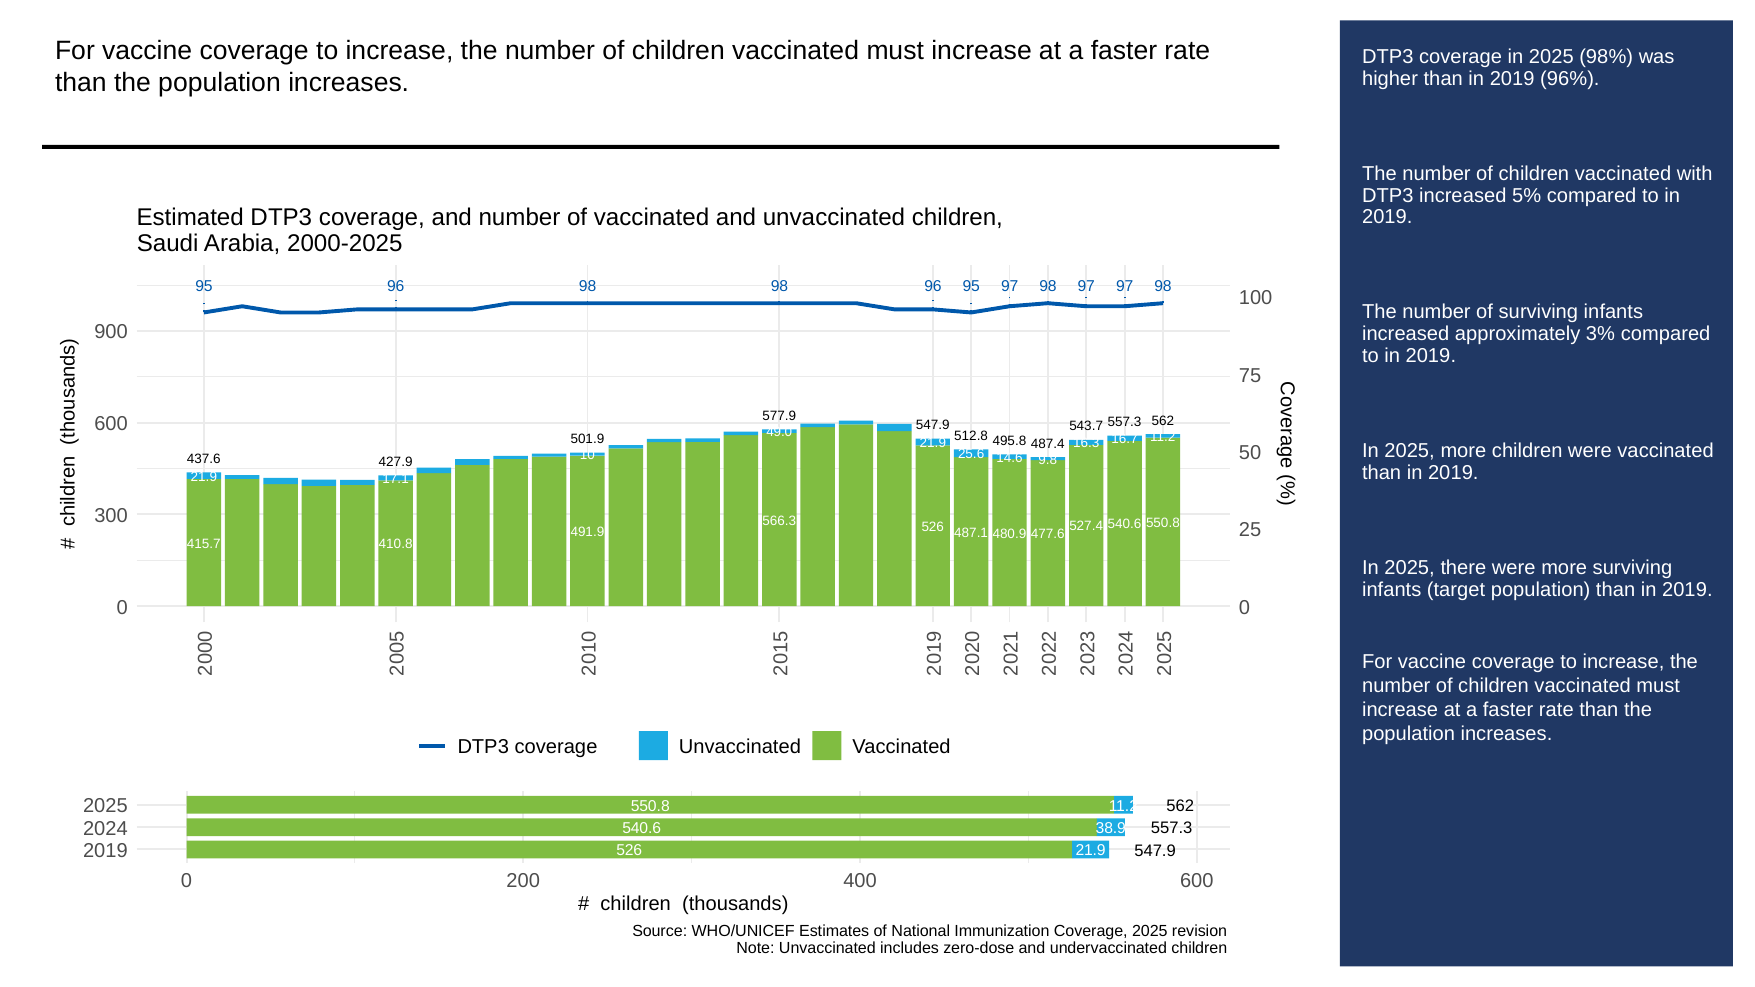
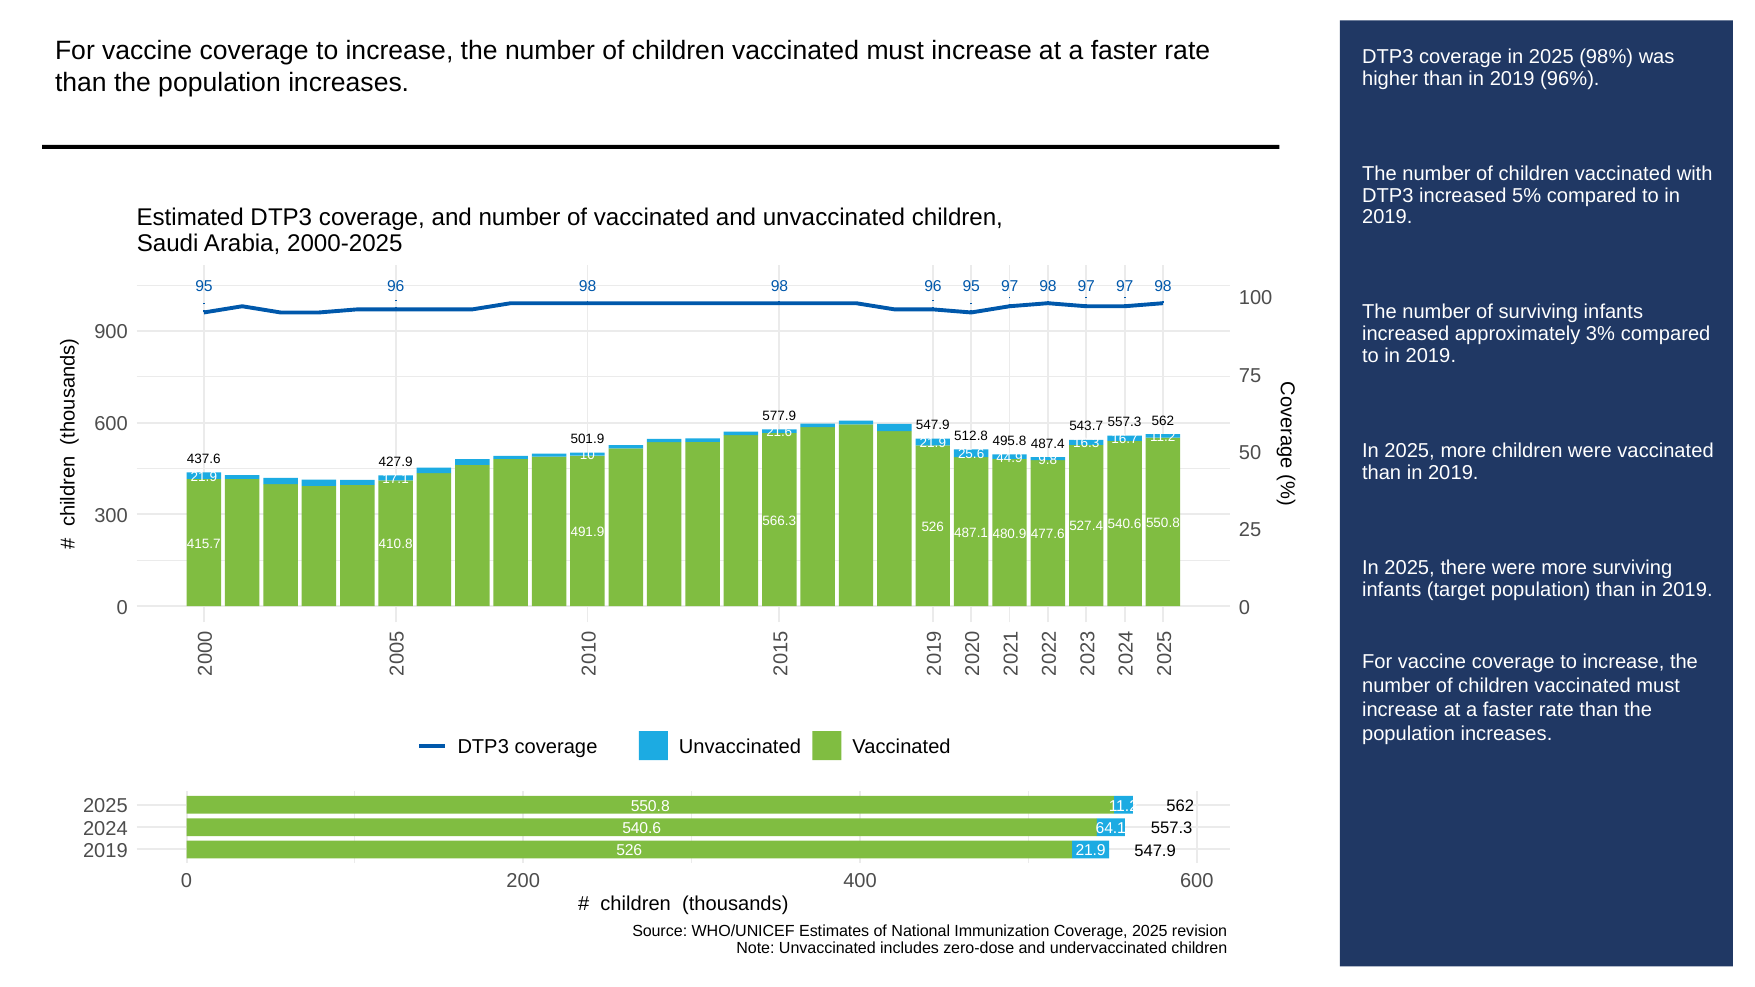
49.0: 49.0 -> 21.6 (779, 432)
14.6: 14.6 -> 44.9 (1010, 458)
38.9: 38.9 -> 64.1 (1111, 828)
